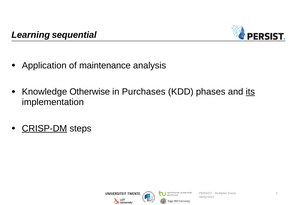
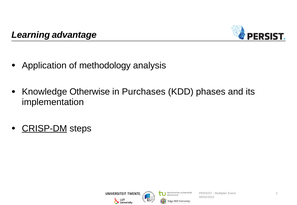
sequential: sequential -> advantage (74, 35)
maintenance: maintenance -> methodology (105, 66)
its underline: present -> none (250, 92)
